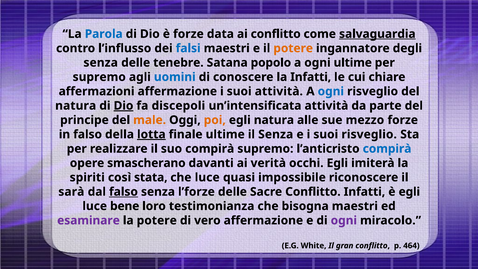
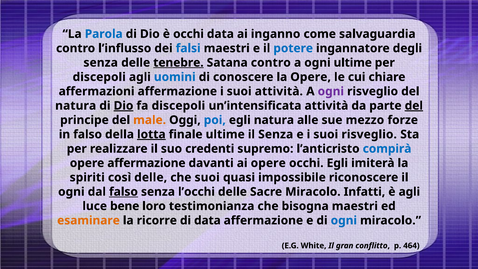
è forze: forze -> occhi (188, 34)
ai conflitto: conflitto -> inganno (276, 34)
salvaguardia underline: present -> none (377, 34)
potere colour: orange -> blue (293, 48)
tenebre underline: none -> present (178, 63)
Satana popolo: popolo -> contro (271, 63)
supremo: supremo -> discepoli (99, 77)
la Infatti: Infatti -> Opere (311, 77)
ogni colour: blue -> purple (331, 91)
del underline: none -> present (414, 106)
poi colour: orange -> blue (215, 120)
suo compirà: compirà -> credenti (210, 149)
opere smascherano: smascherano -> affermazione (146, 163)
ai verità: verità -> opere (268, 163)
così stata: stata -> delle (151, 177)
che luce: luce -> suoi (207, 177)
sarà: sarà -> ogni (71, 192)
l’forze: l’forze -> l’occhi (196, 192)
Sacre Conflitto: Conflitto -> Miracolo (313, 192)
è egli: egli -> agli (409, 192)
esaminare colour: purple -> orange (88, 220)
la potere: potere -> ricorre (157, 220)
di vero: vero -> data (207, 220)
ogni colour: purple -> blue (344, 220)
